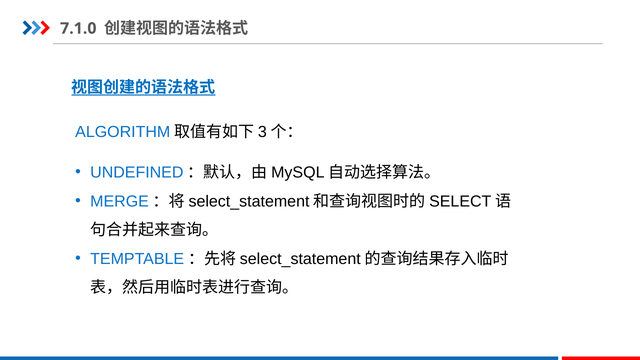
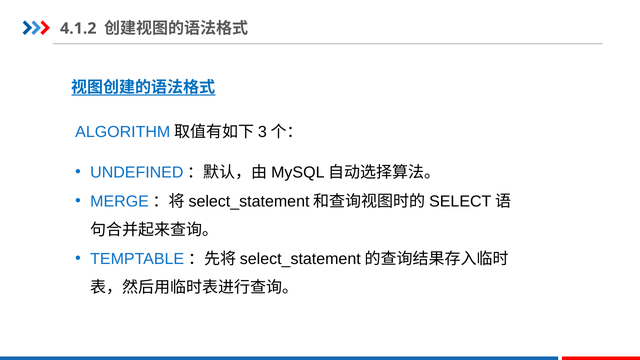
7.1.0: 7.1.0 -> 4.1.2 (78, 28)
